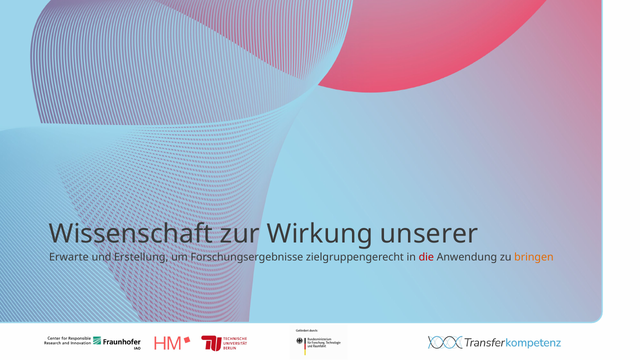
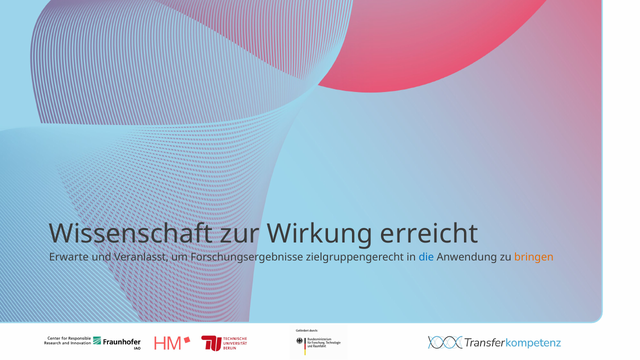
unserer: unserer -> erreicht (429, 234)
Erstellung: Erstellung -> Veranlasst (141, 257)
die colour: red -> blue (426, 257)
